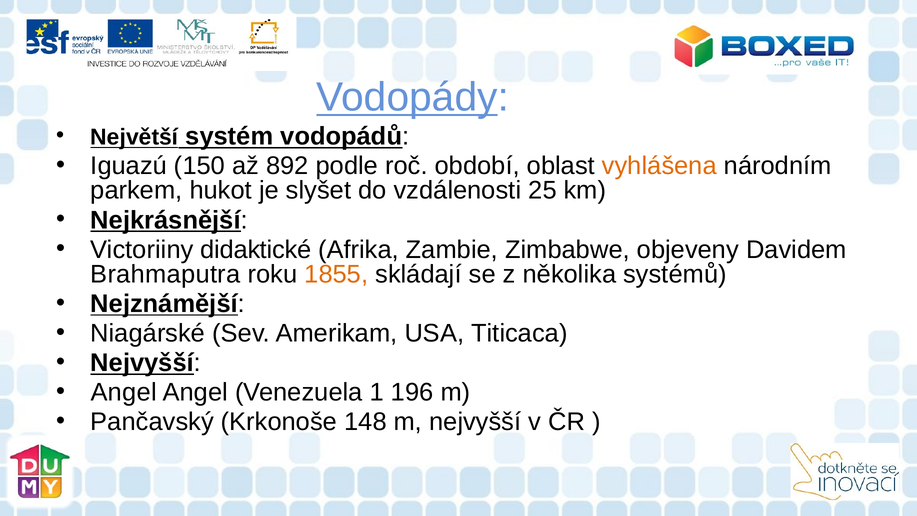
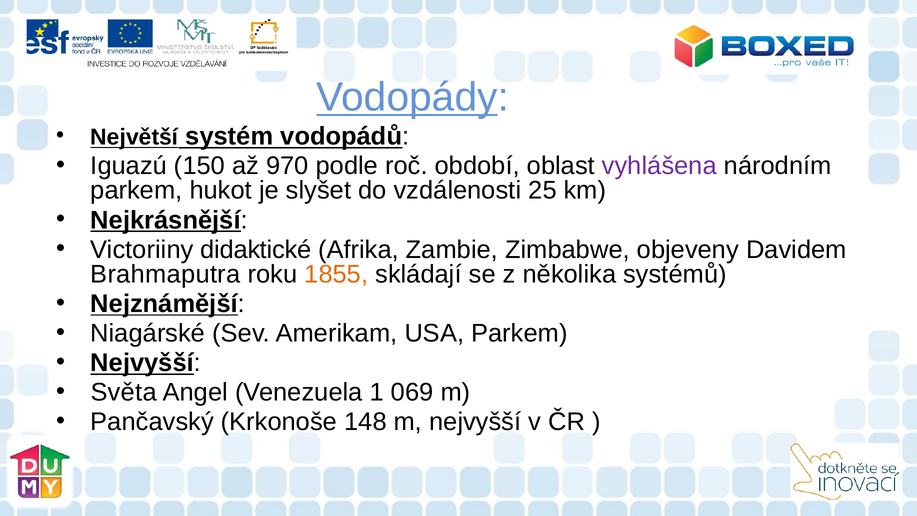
892: 892 -> 970 (287, 166)
vyhlášena colour: orange -> purple (659, 166)
USA Titicaca: Titicaca -> Parkem (519, 333)
Angel: Angel -> Světa (124, 392)
196: 196 -> 069 (412, 392)
